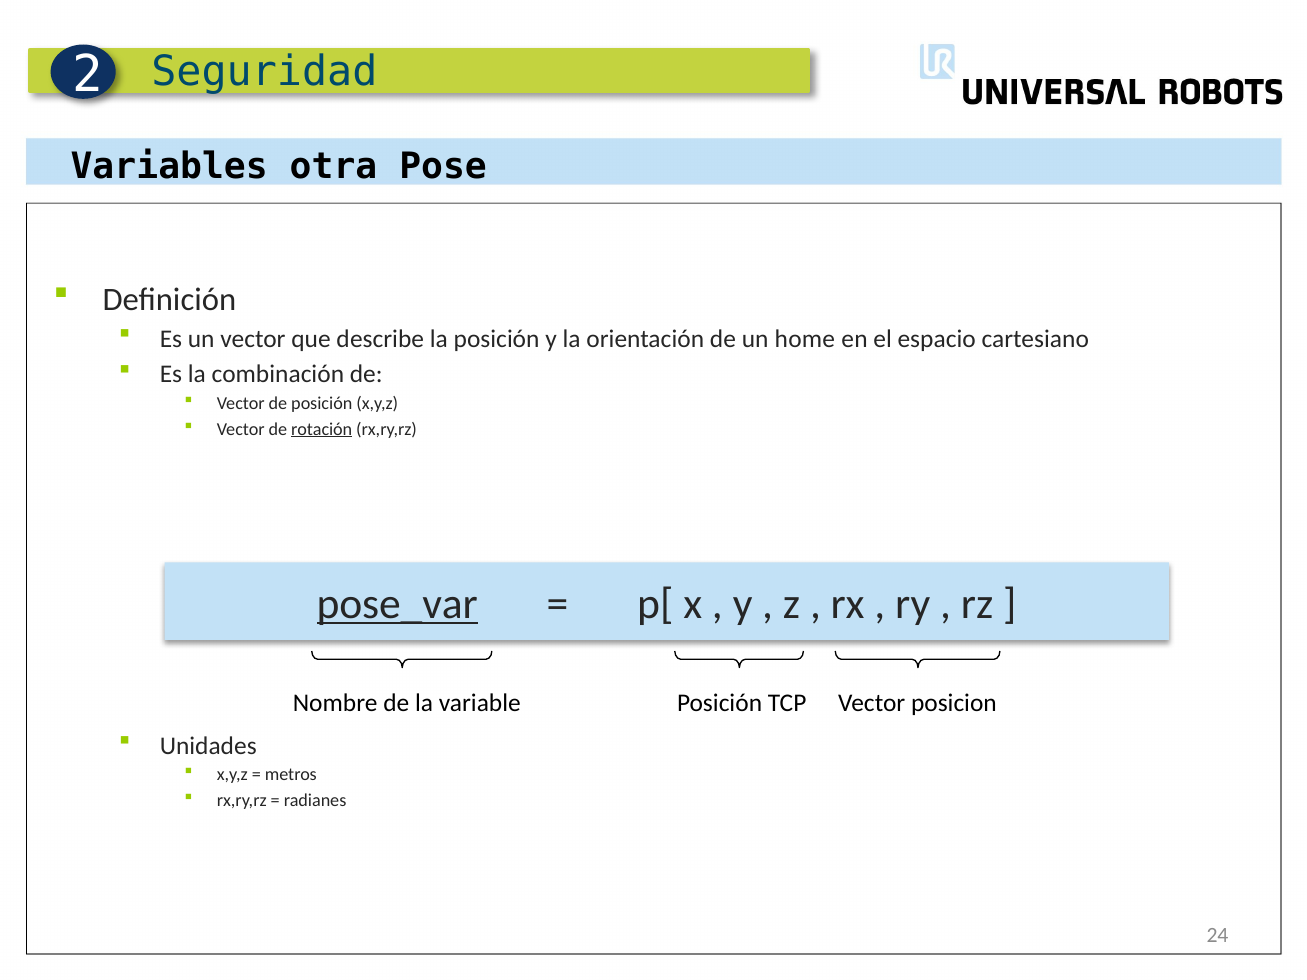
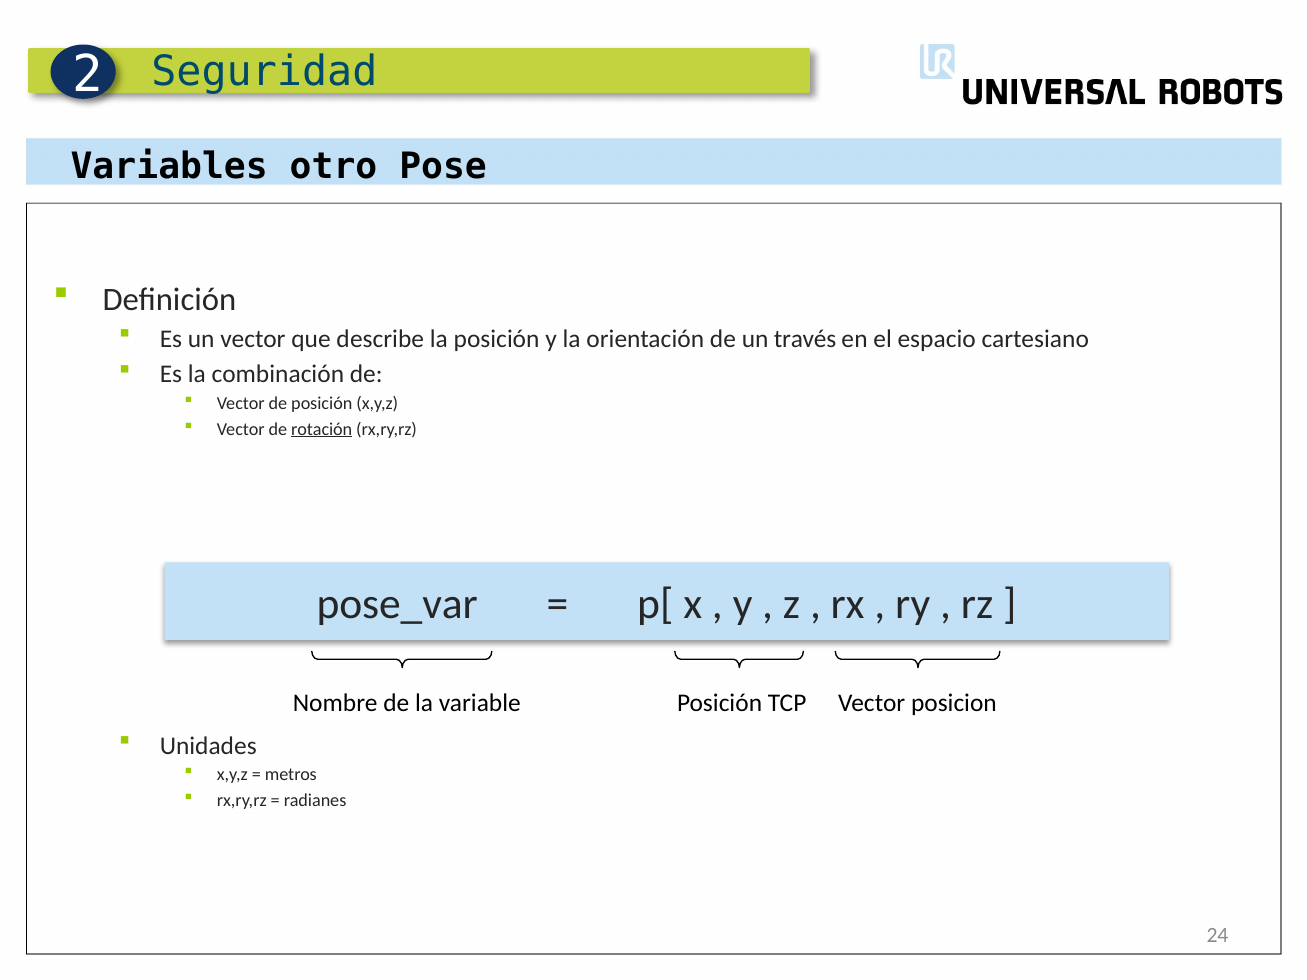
otra: otra -> otro (334, 166)
home: home -> través (805, 339)
pose_var underline: present -> none (397, 604)
